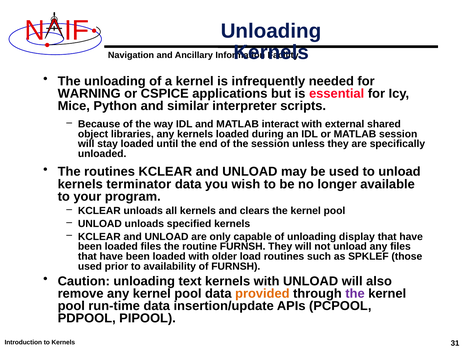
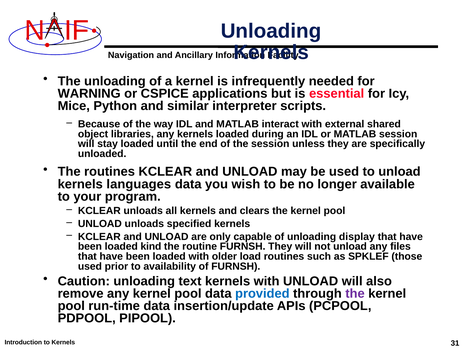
terminator: terminator -> languages (139, 184)
loaded files: files -> kind (151, 247)
provided colour: orange -> blue (262, 294)
